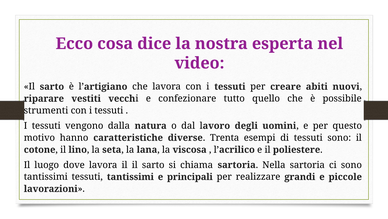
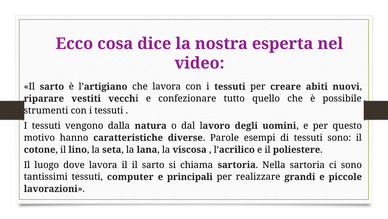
Trenta: Trenta -> Parole (224, 137)
tessuti tantissimi: tantissimi -> computer (130, 176)
